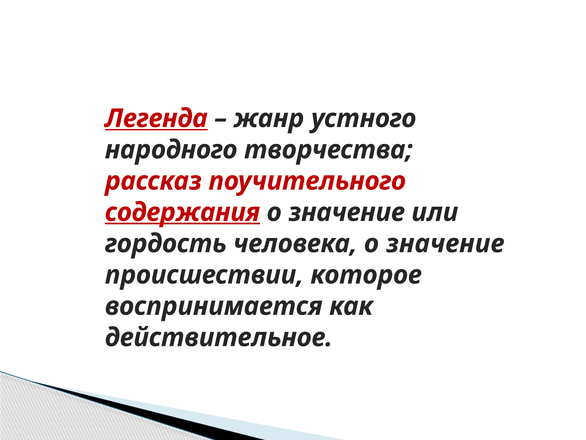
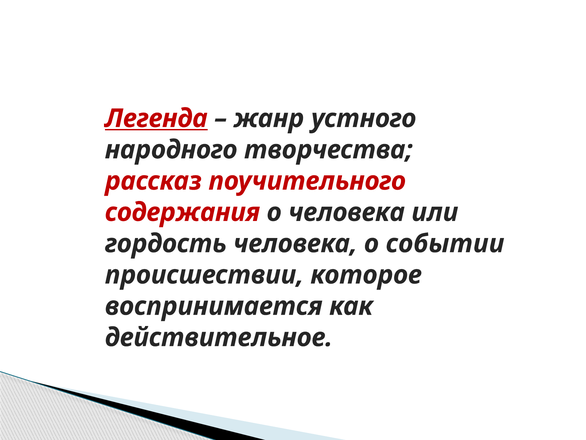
содержания underline: present -> none (182, 212)
значение: значение -> человека (347, 212)
человека о значение: значение -> событии (445, 243)
